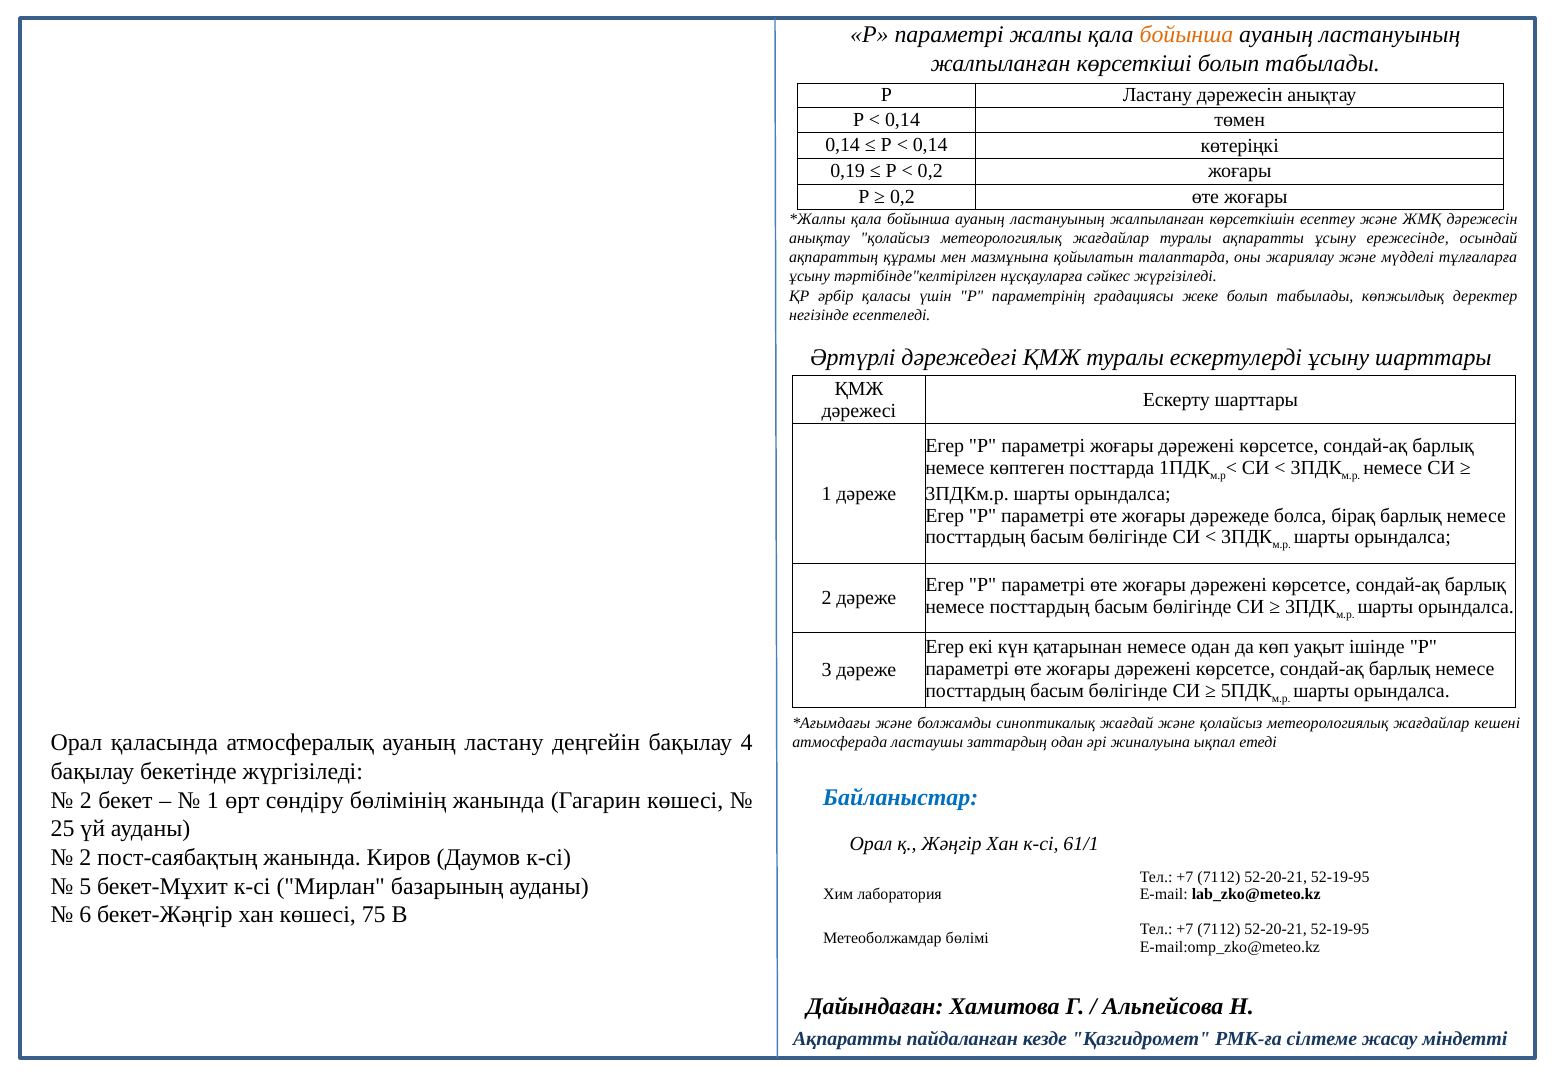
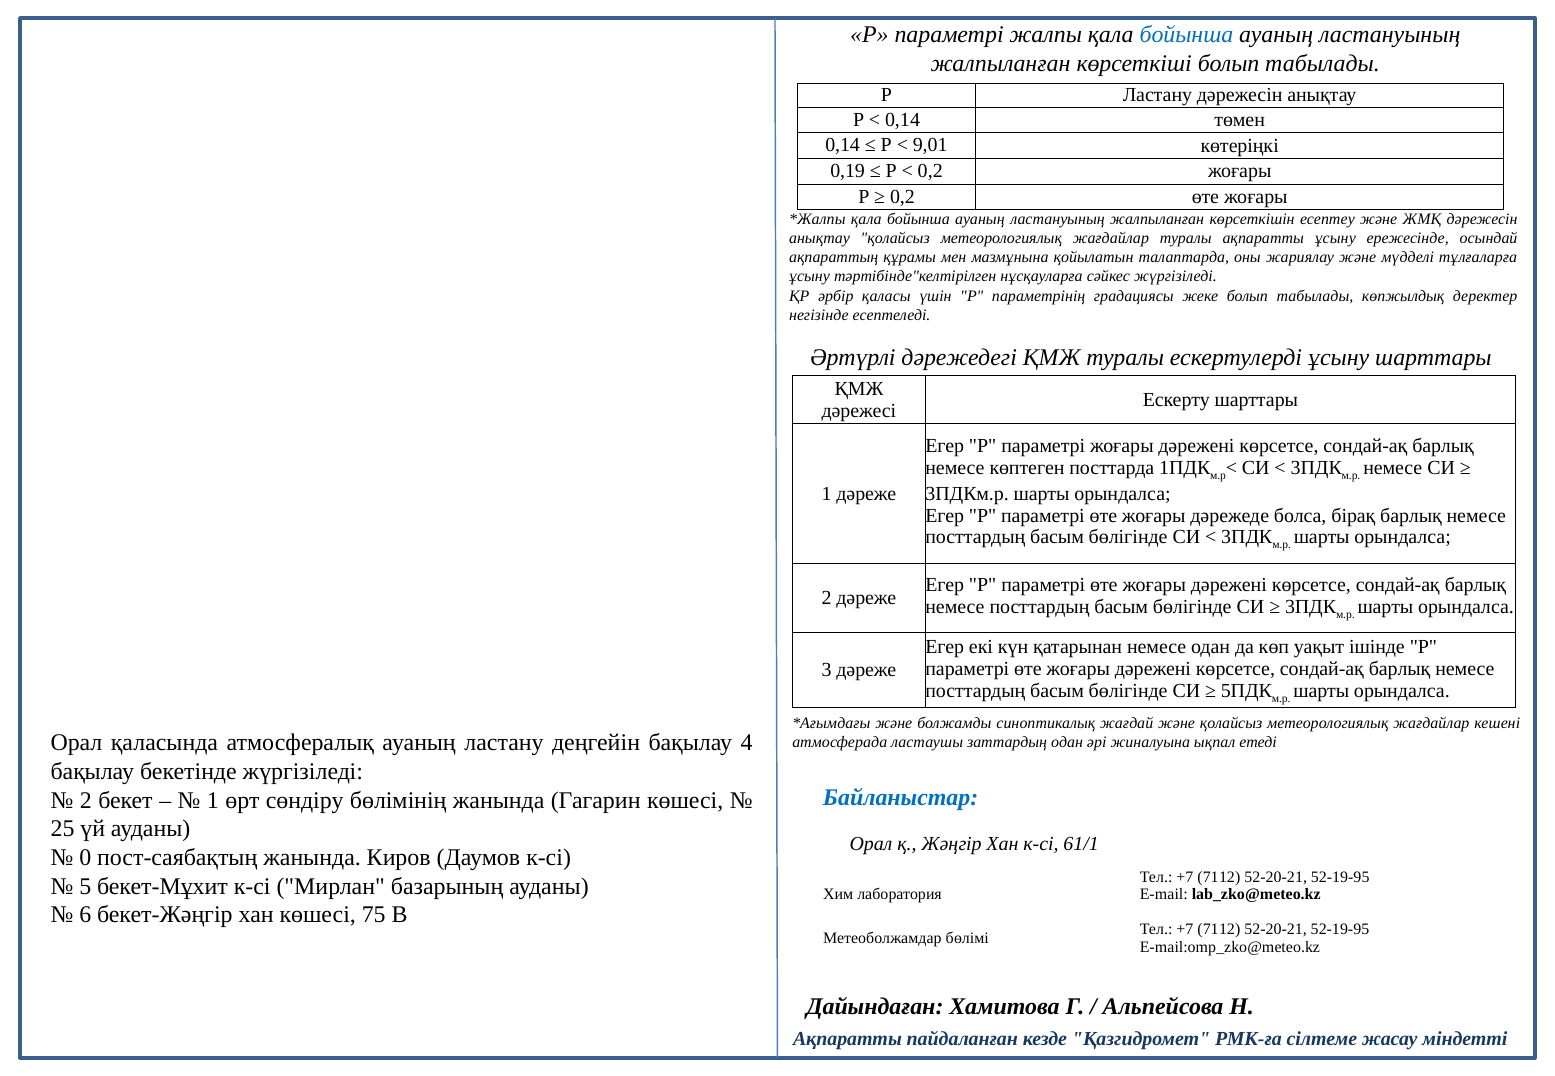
бойынша colour: orange -> blue (1186, 35)
0,14: 0,14 -> 9,01 (930, 145)
2: 2 -> 0 (85, 858)
